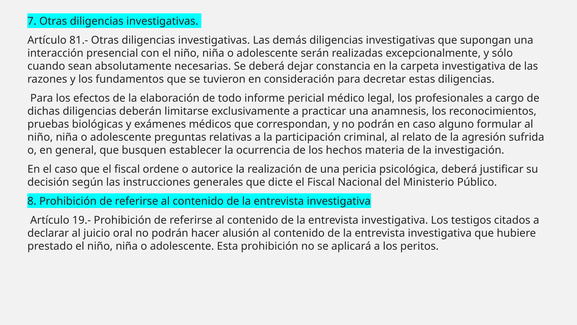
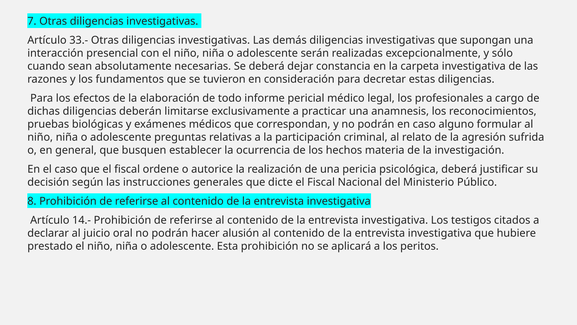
81.-: 81.- -> 33.- (79, 40)
19.-: 19.- -> 14.- (82, 220)
